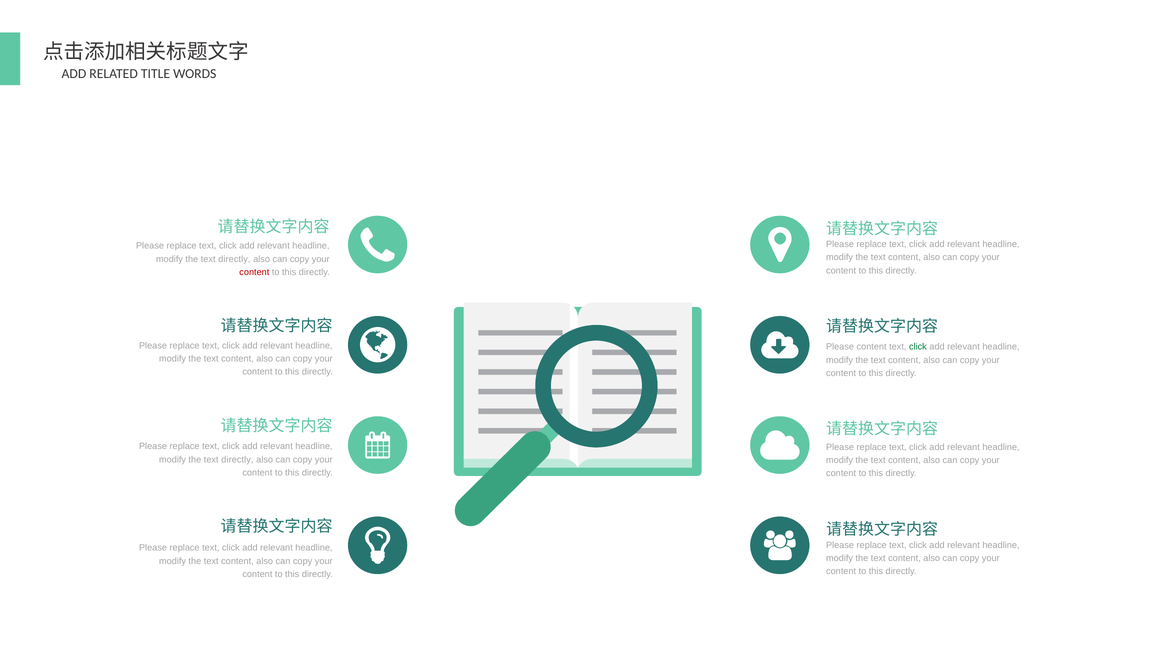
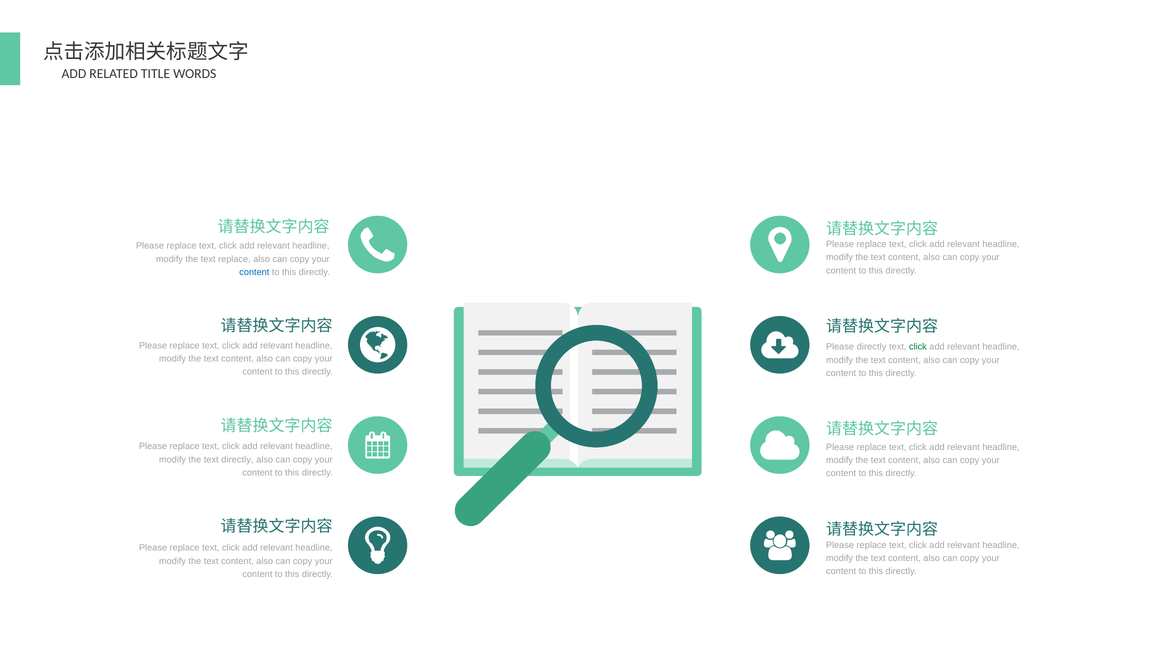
directly: directly -> replace (234, 259)
content colour: red -> blue (254, 272)
Please content: content -> directly (872, 347)
